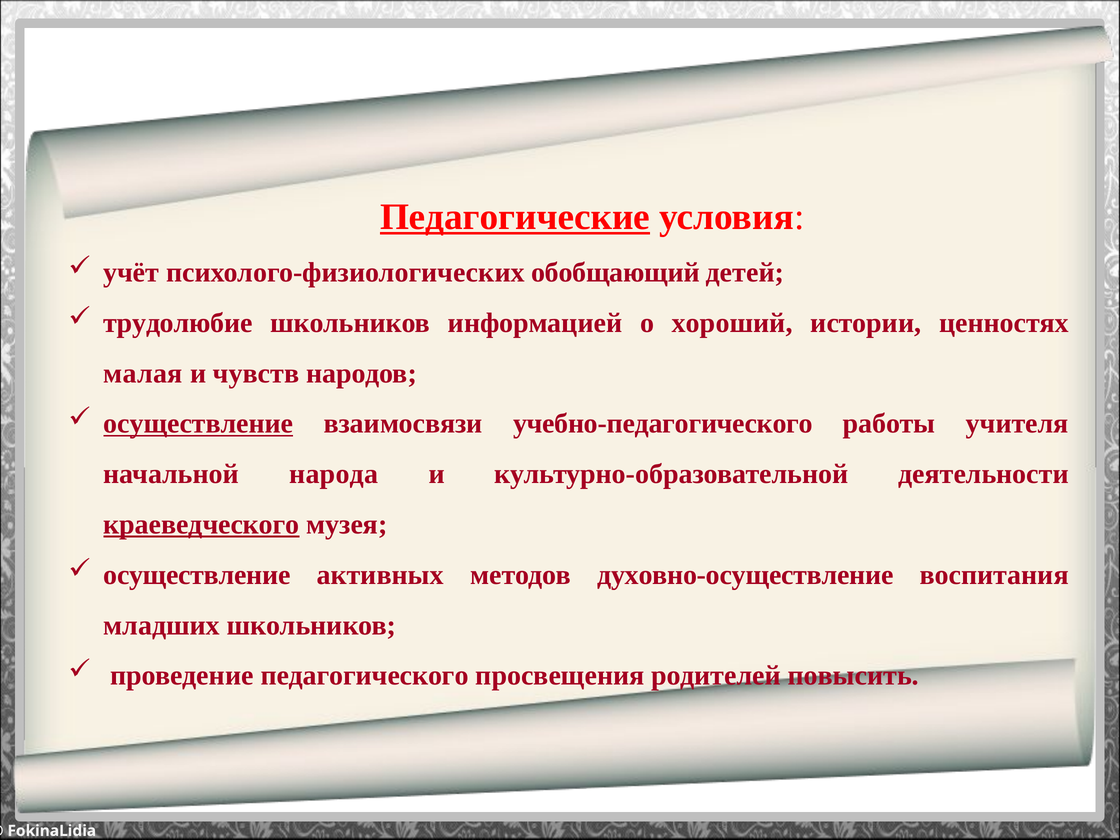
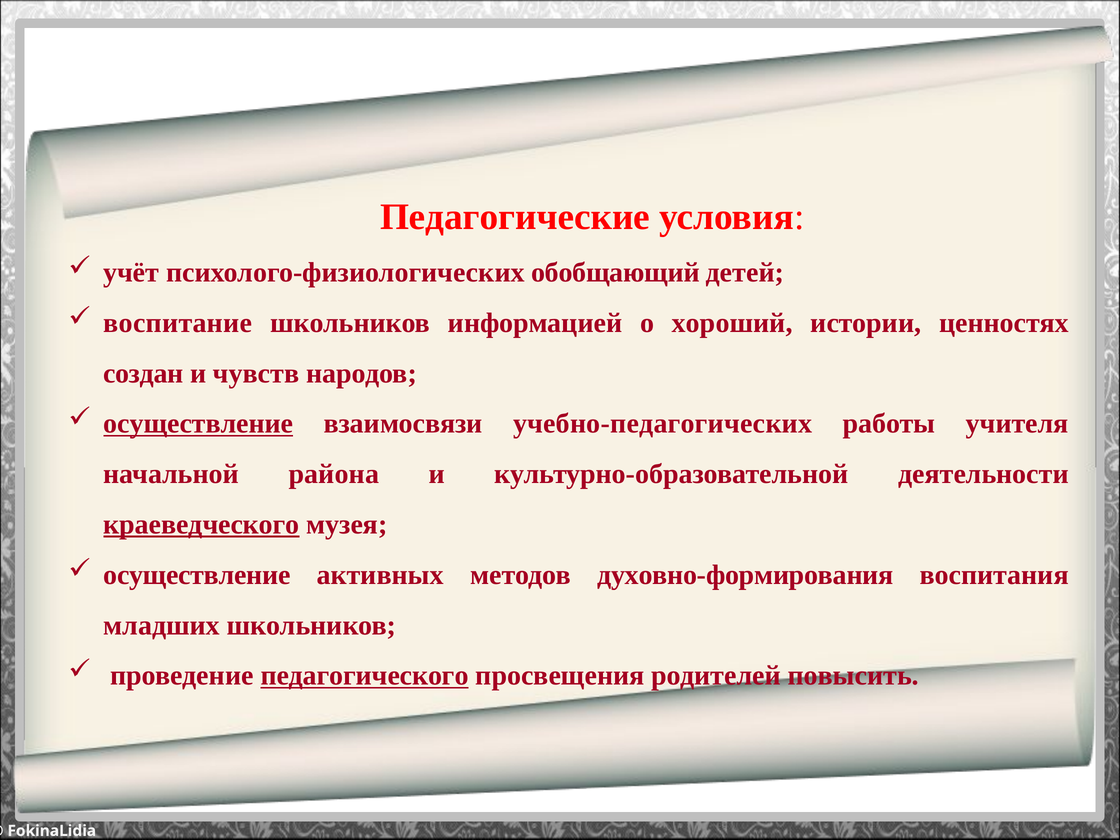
Педагогические underline: present -> none (515, 217)
трудолюбие: трудолюбие -> воспитание (178, 323)
малая: малая -> создан (143, 373)
учебно-педагогического: учебно-педагогического -> учебно-педагогических (663, 424)
народа: народа -> района (334, 474)
духовно-осуществление: духовно-осуществление -> духовно-формирования (745, 575)
педагогического underline: none -> present (365, 676)
